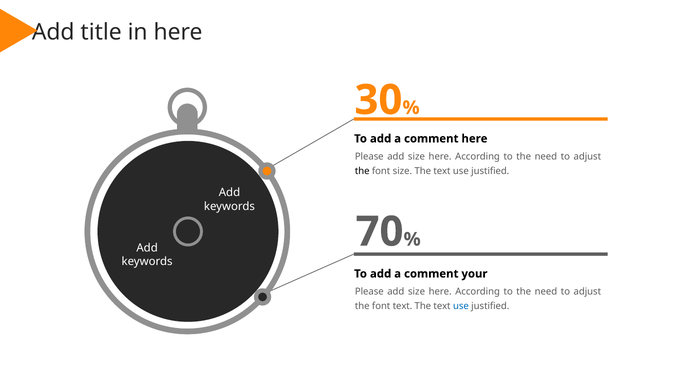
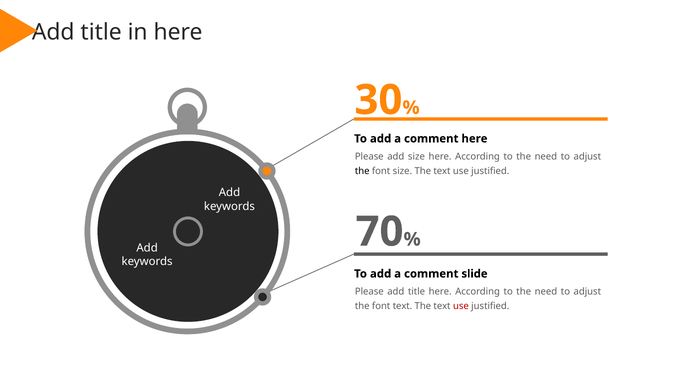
your: your -> slide (474, 274)
size: size -> title (417, 292)
use colour: blue -> red (461, 306)
